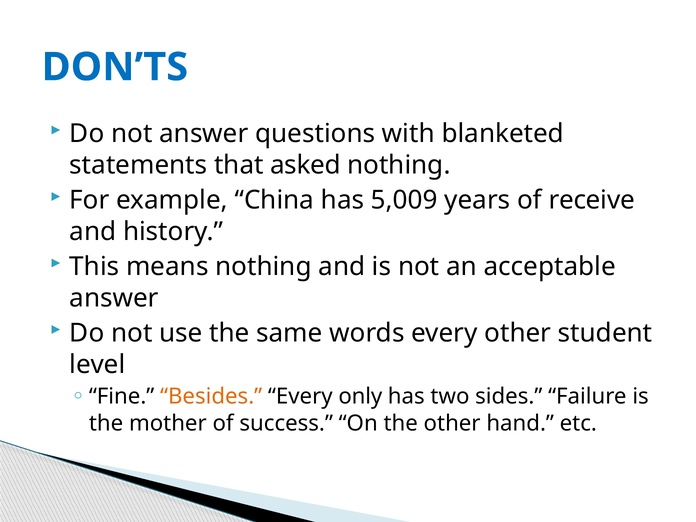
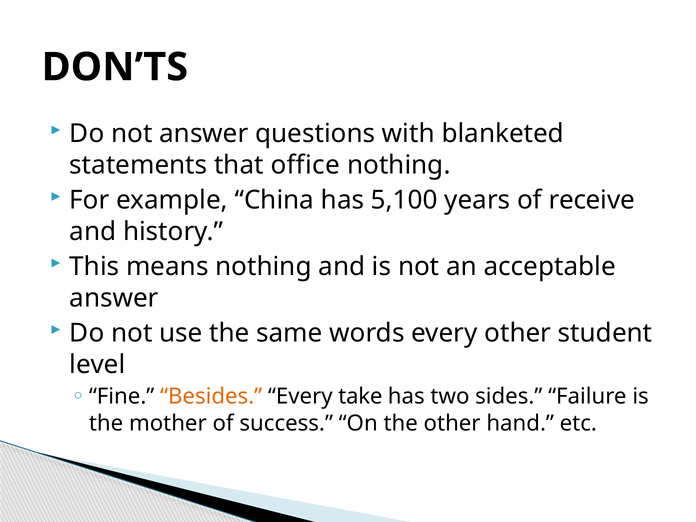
DON’TS colour: blue -> black (115, 67)
asked: asked -> office (305, 165)
5,009: 5,009 -> 5,100 (404, 200)
only: only -> take (360, 397)
